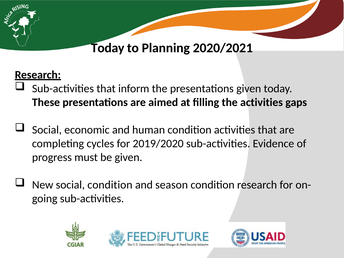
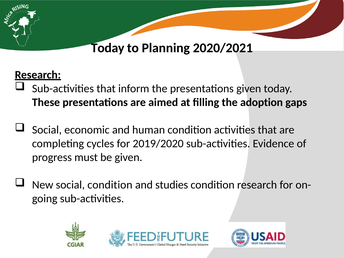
the activities: activities -> adoption (262, 102)
season: season -> studies (172, 185)
